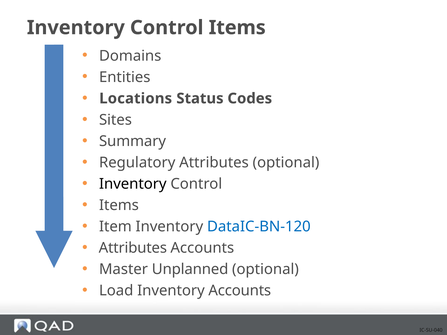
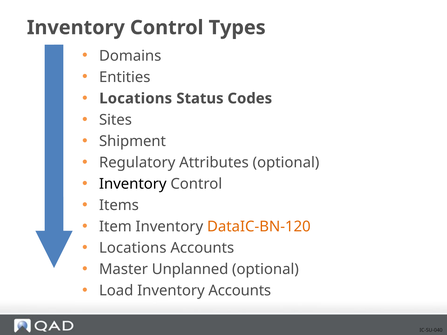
Control Items: Items -> Types (237, 28)
Summary: Summary -> Shipment (132, 141)
DataIC-BN-120 colour: blue -> orange (259, 227)
Attributes: Attributes -> Locations (133, 248)
